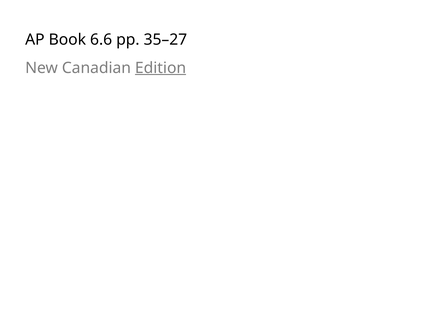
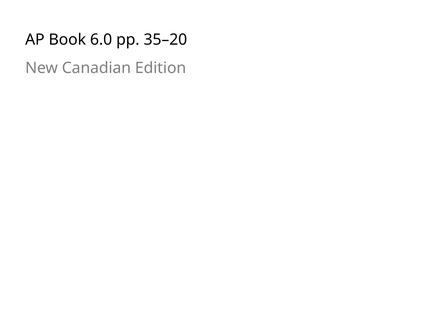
6.6: 6.6 -> 6.0 (101, 40)
35–27: 35–27 -> 35–20 (165, 40)
Edition underline: present -> none (161, 68)
